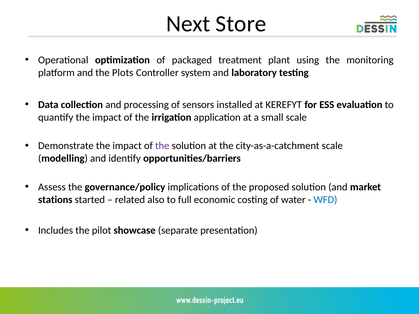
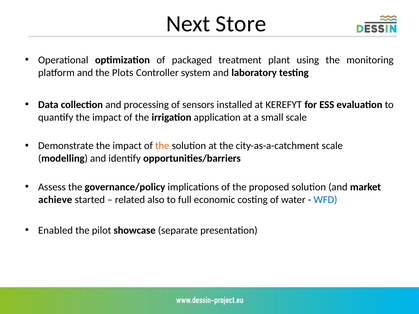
the colour: purple -> orange (162, 146)
stations: stations -> achieve (55, 200)
Includes: Includes -> Enabled (56, 230)
